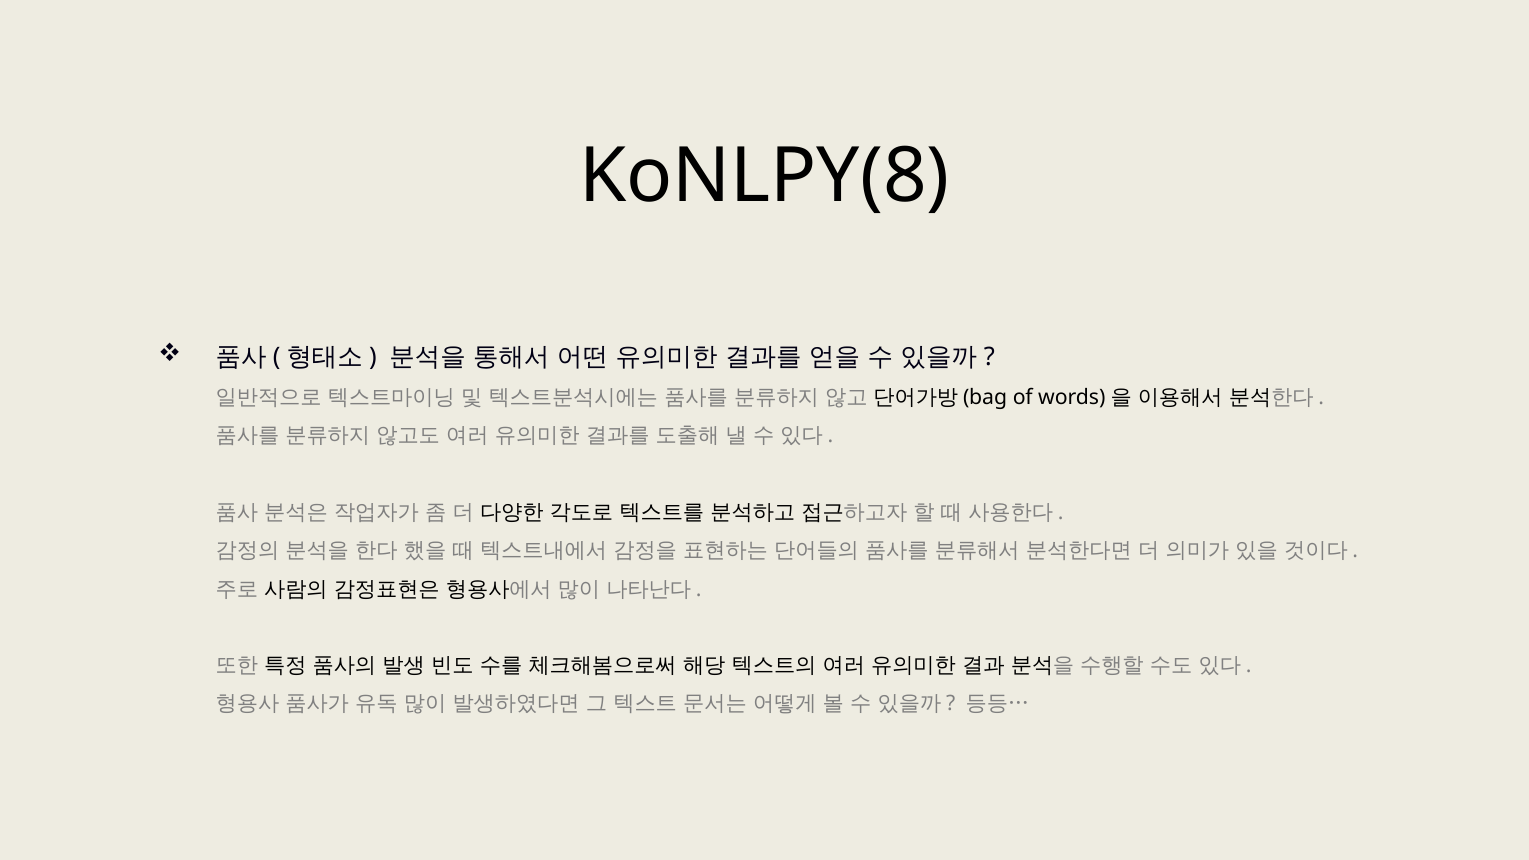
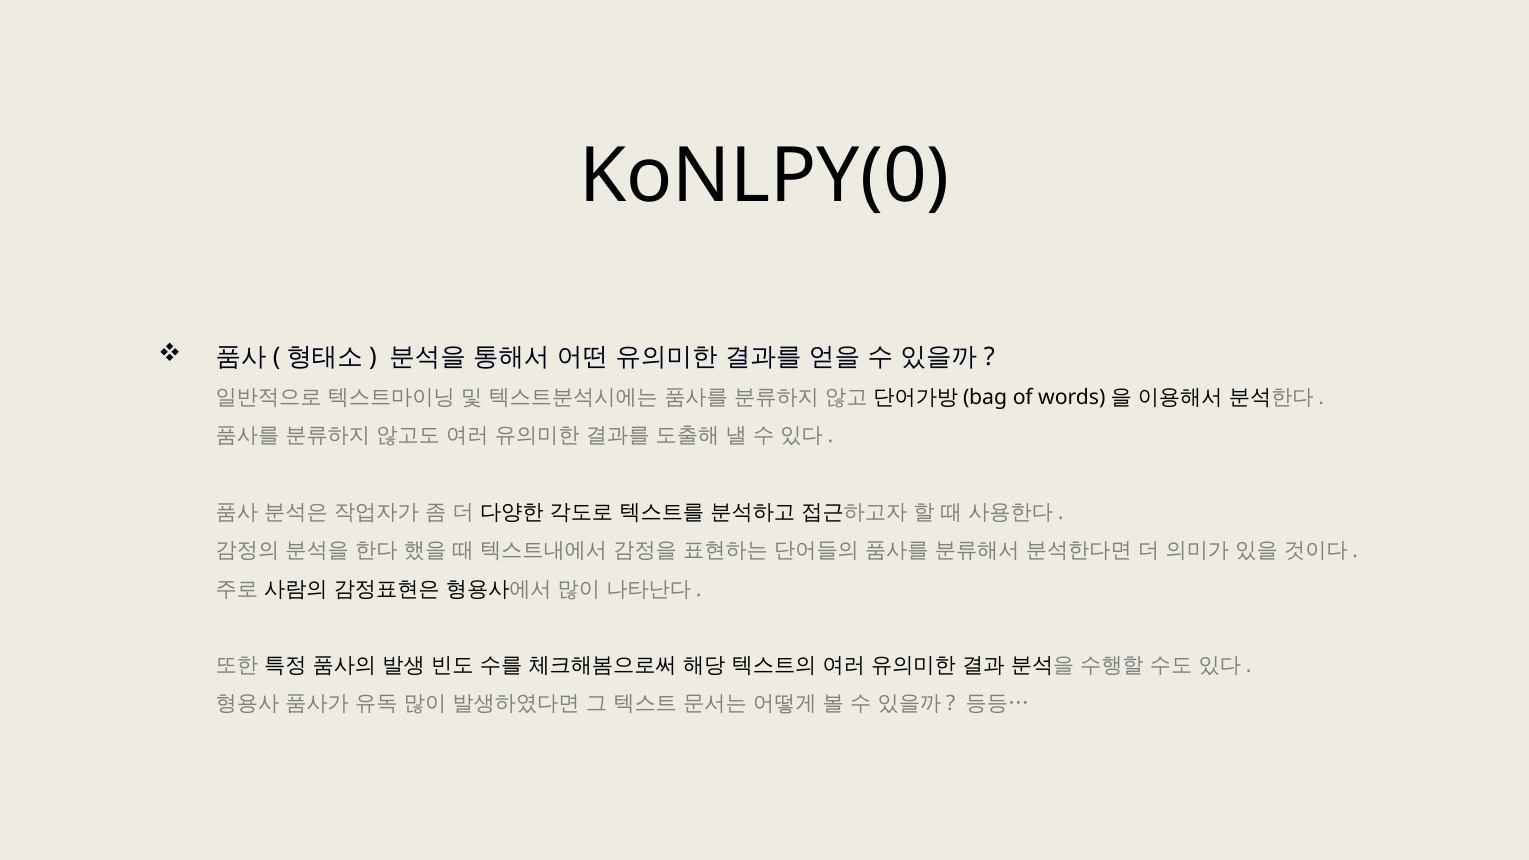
KoNLPY(8: KoNLPY(8 -> KoNLPY(0 (764, 176)
